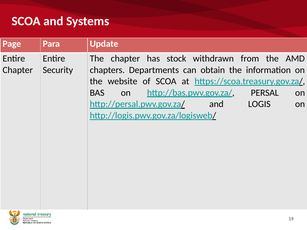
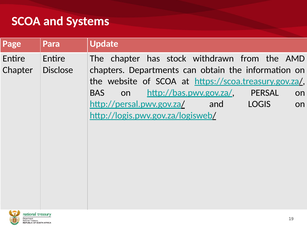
Security: Security -> Disclose (58, 70)
